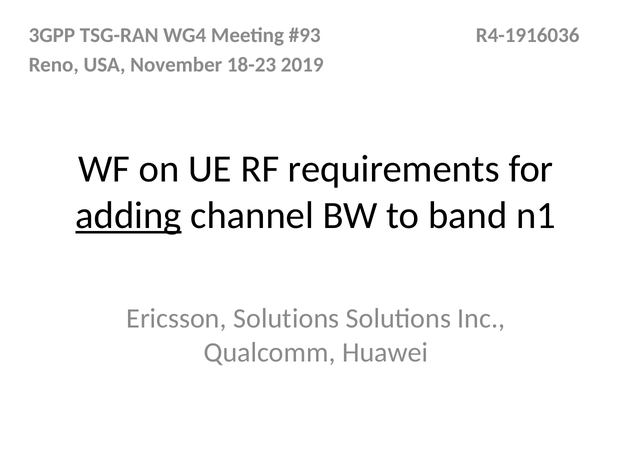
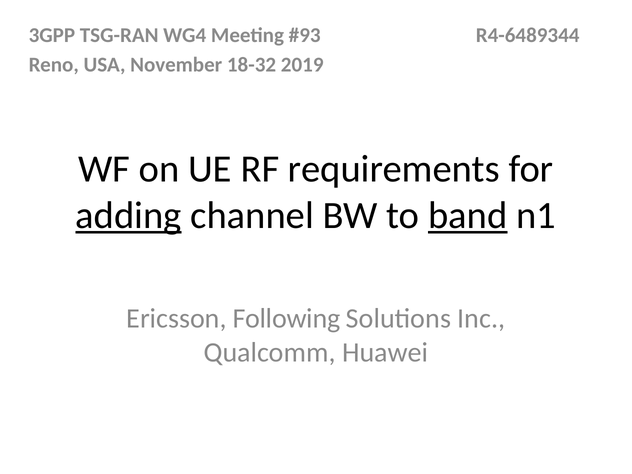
R4-1916036: R4-1916036 -> R4-6489344 (528, 35)
18-23: 18-23 -> 18-32 (252, 65)
band underline: none -> present (468, 216)
Ericsson Solutions: Solutions -> Following (286, 319)
